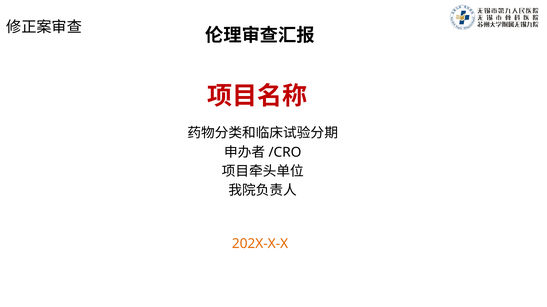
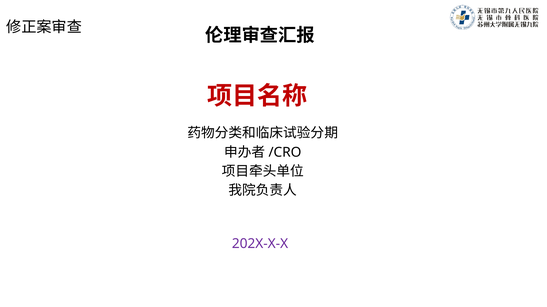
202X-X-X colour: orange -> purple (260, 244)
